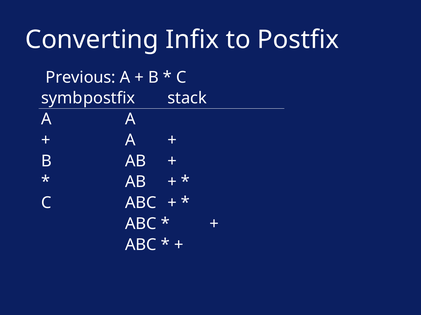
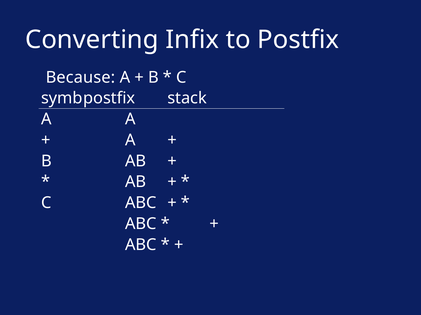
Previous: Previous -> Because (81, 78)
